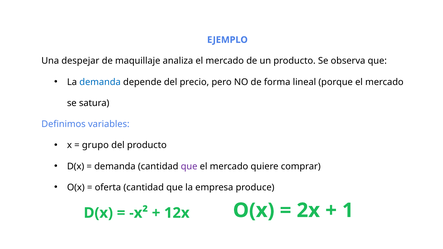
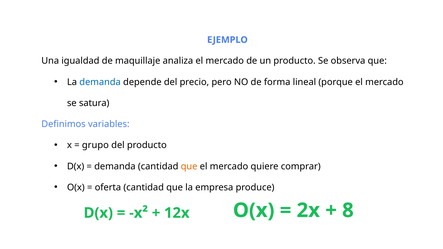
despejar: despejar -> igualdad (80, 61)
que colour: purple -> orange (189, 166)
1: 1 -> 8 (348, 211)
